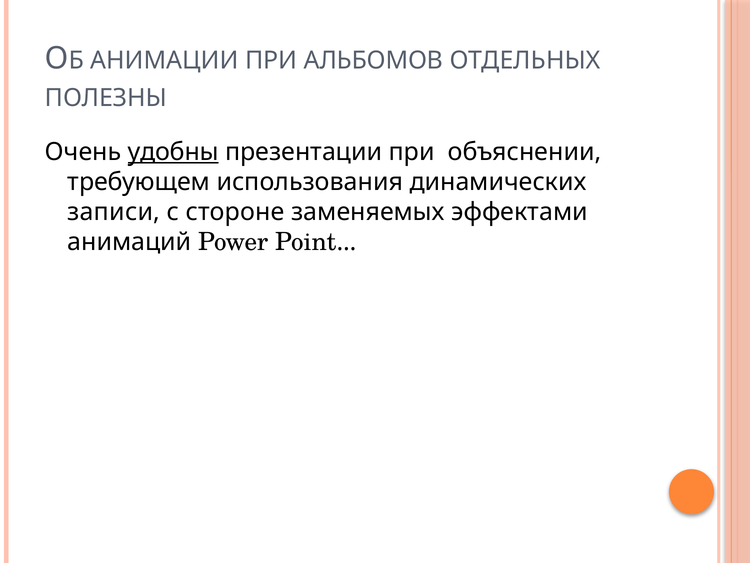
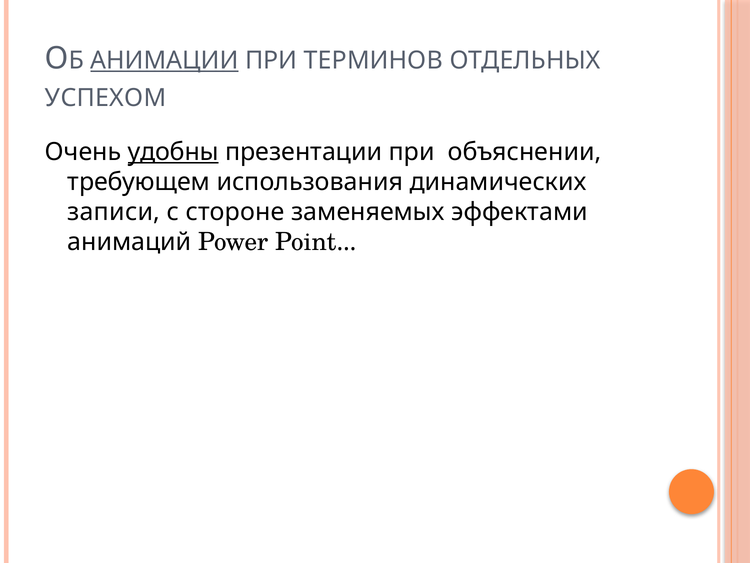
АНИМАЦИИ underline: none -> present (164, 61)
АЛЬБОМОВ: АЛЬБОМОВ -> ТЕРМИНОВ (373, 61)
ПОЛЕЗНЫ: ПОЛЕЗНЫ -> УСПЕХОМ (106, 98)
